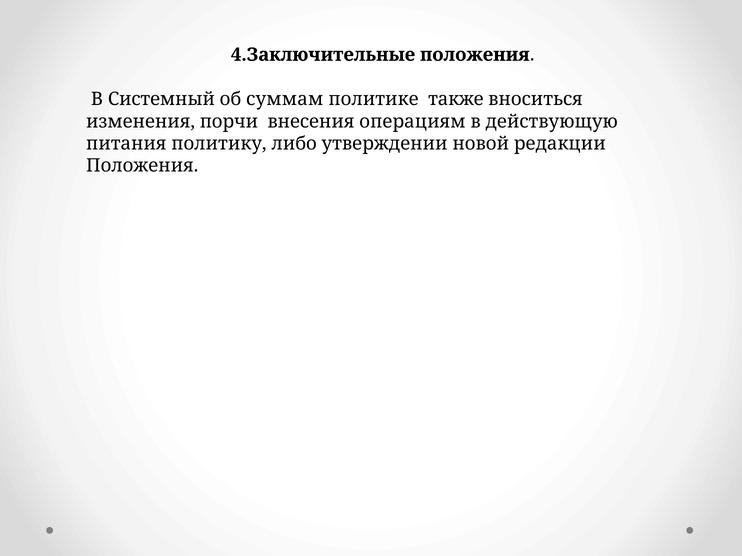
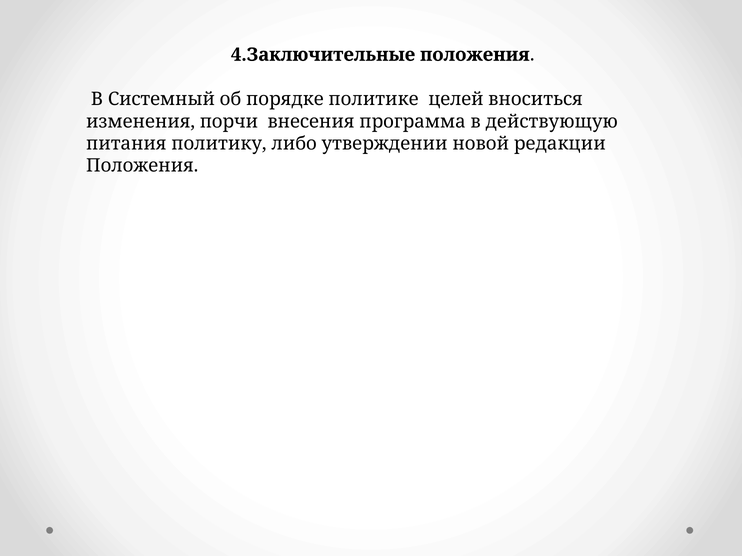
суммам: суммам -> порядке (285, 99)
также: также -> целей (456, 99)
операциям: операциям -> программа (413, 122)
